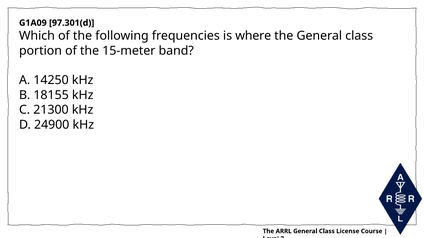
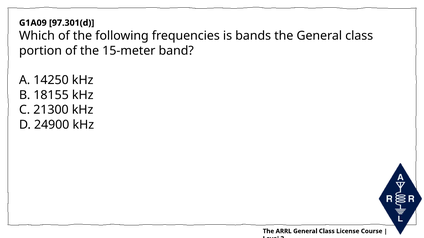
where: where -> bands (253, 36)
